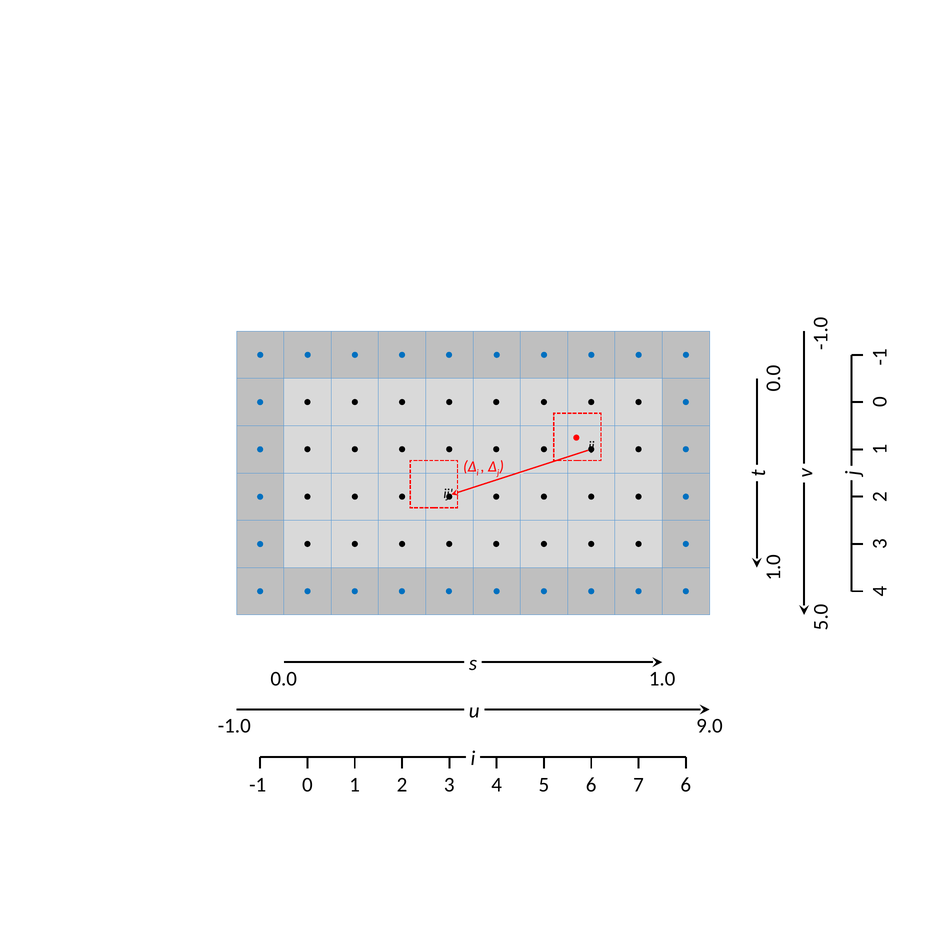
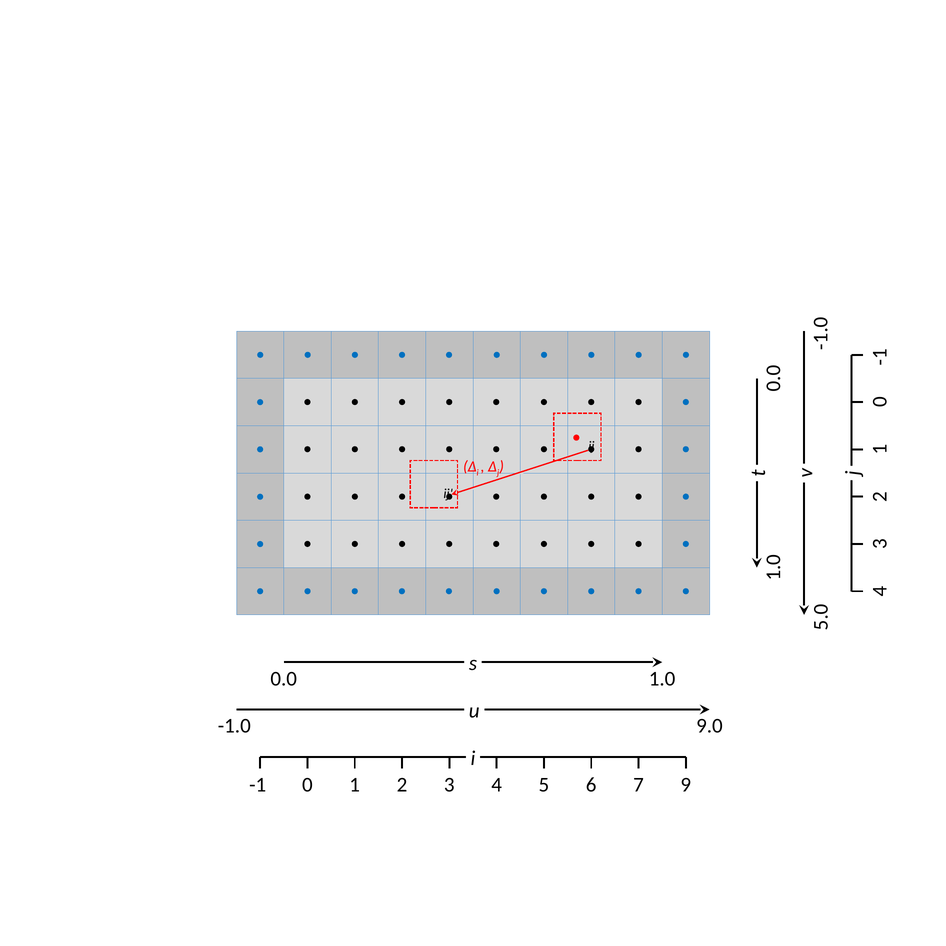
-1 6: 6 -> 9 (686, 785)
